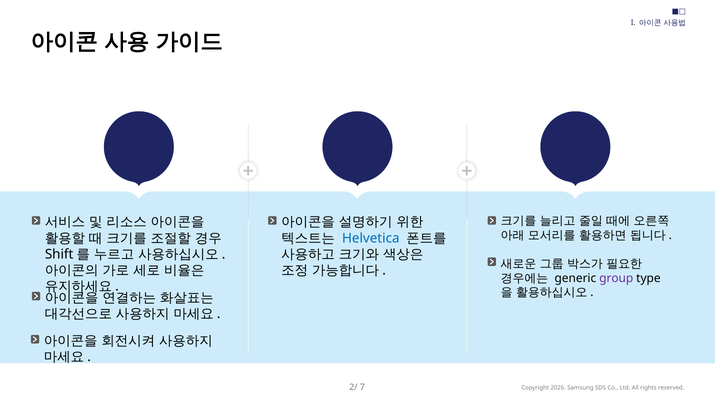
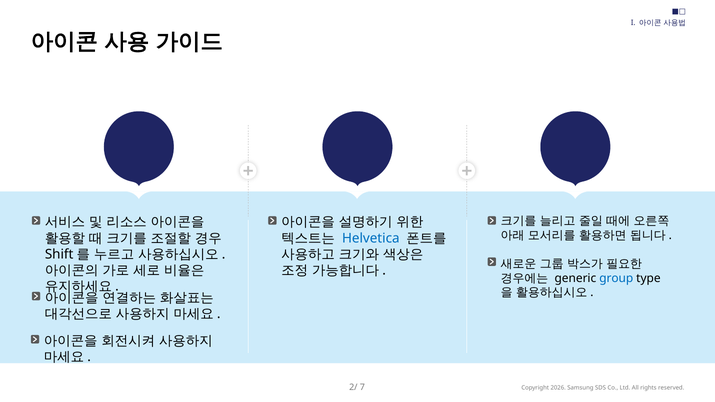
group colour: purple -> blue (616, 278)
